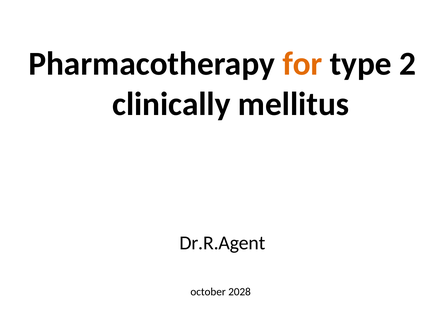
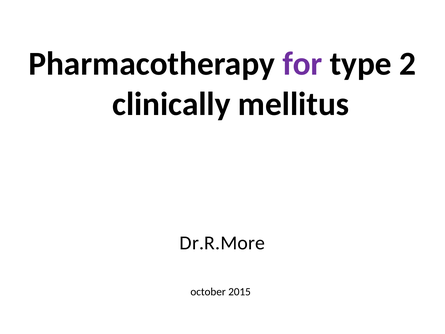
for colour: orange -> purple (302, 64)
Dr.R.Agent: Dr.R.Agent -> Dr.R.More (222, 243)
2028: 2028 -> 2015 (240, 291)
